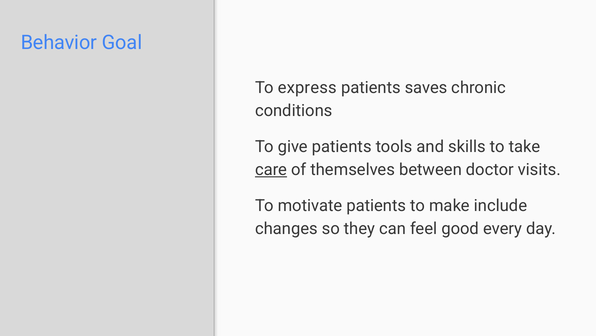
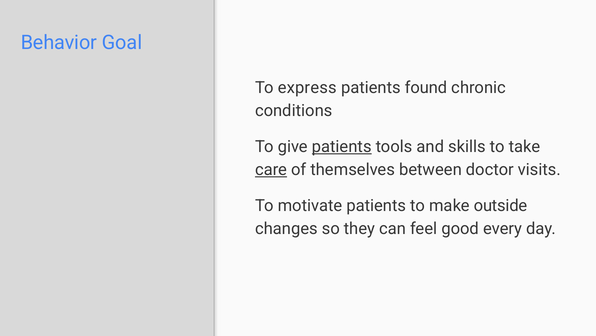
saves: saves -> found (426, 87)
patients underline: none -> present (342, 146)
include: include -> outside (501, 205)
